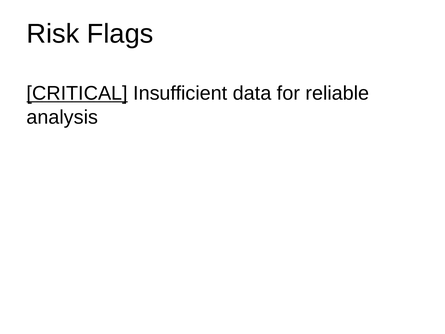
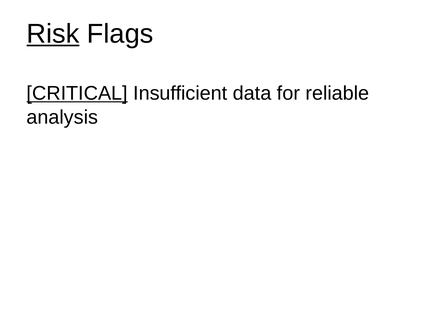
Risk underline: none -> present (53, 34)
